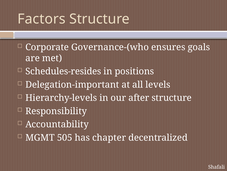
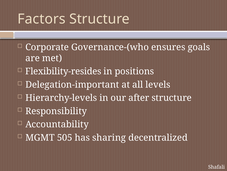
Schedules-resides: Schedules-resides -> Flexibility-resides (63, 71)
chapter: chapter -> sharing (109, 137)
